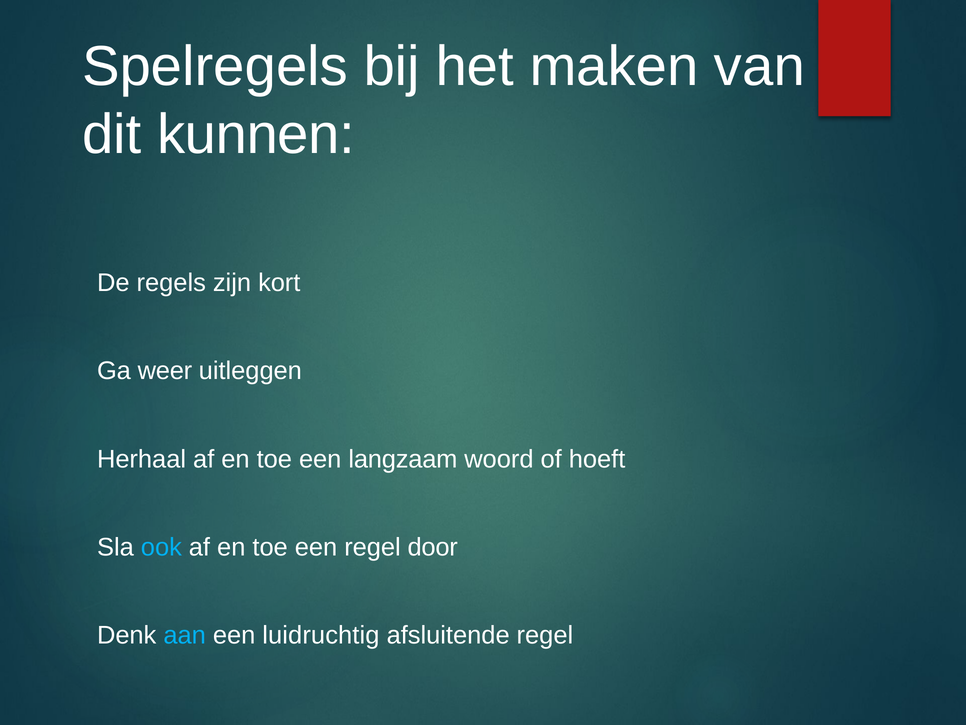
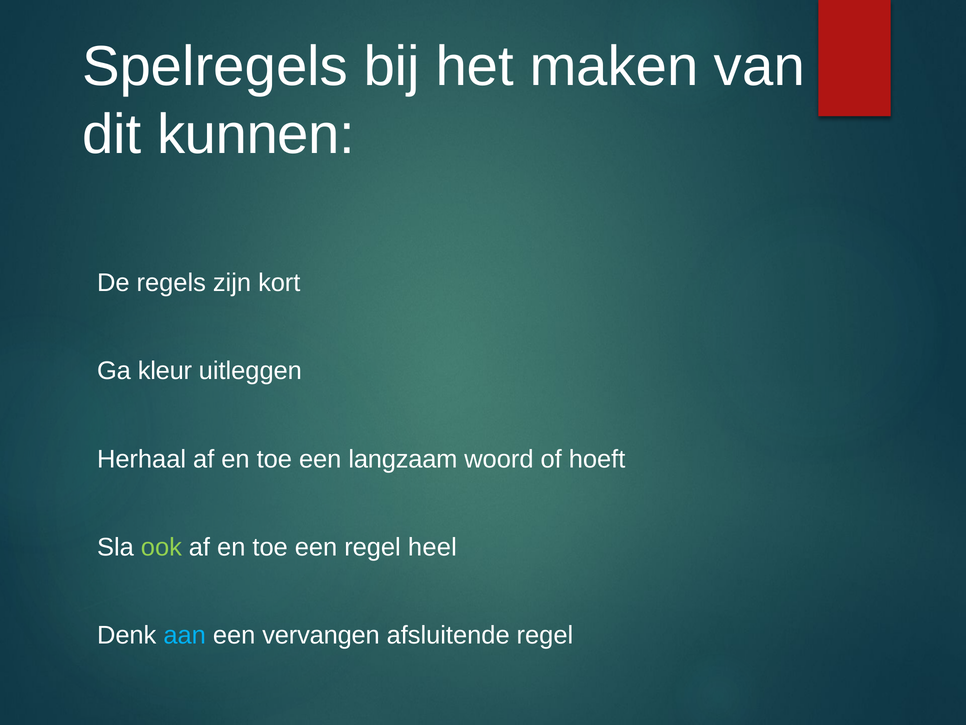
weer: weer -> kleur (165, 371)
ook colour: light blue -> light green (161, 547)
door: door -> heel (432, 547)
luidruchtig: luidruchtig -> vervangen (321, 635)
